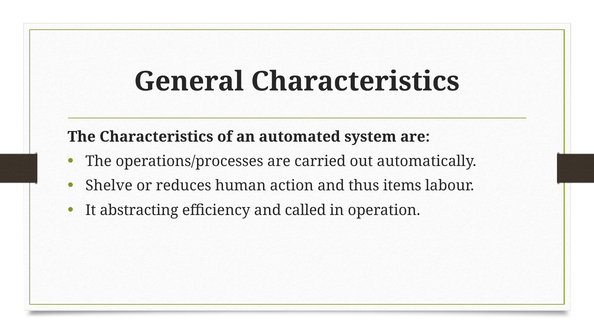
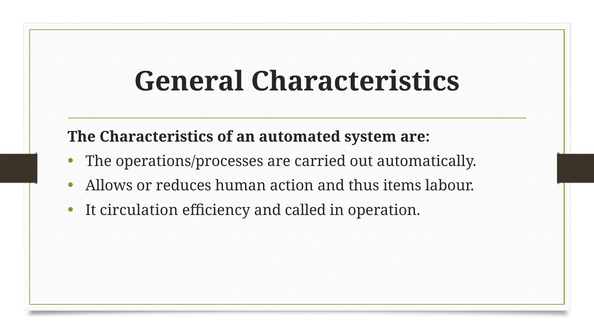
Shelve: Shelve -> Allows (109, 186)
abstracting: abstracting -> circulation (139, 210)
